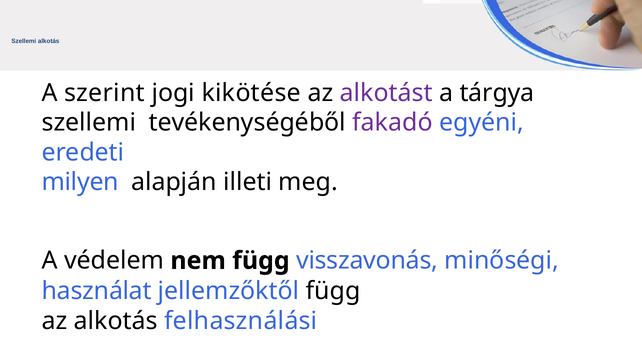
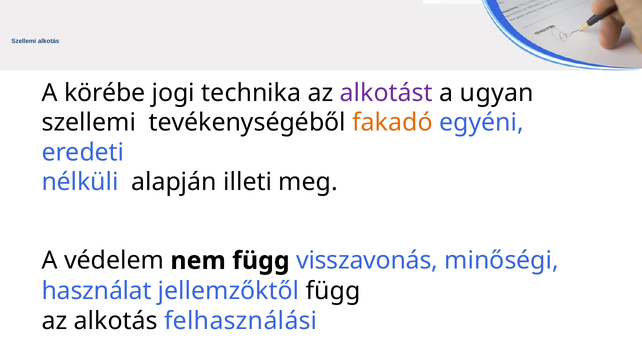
szerint: szerint -> körébe (105, 93)
kikötése: kikötése -> technika (251, 93)
tárgya: tárgya -> ugyan (497, 93)
fakadó colour: purple -> orange (393, 123)
milyen: milyen -> nélküli (80, 182)
